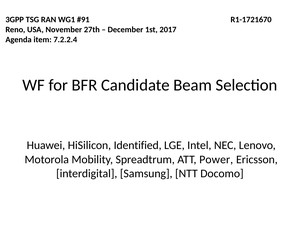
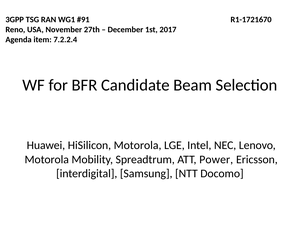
HiSilicon Identified: Identified -> Motorola (138, 145)
